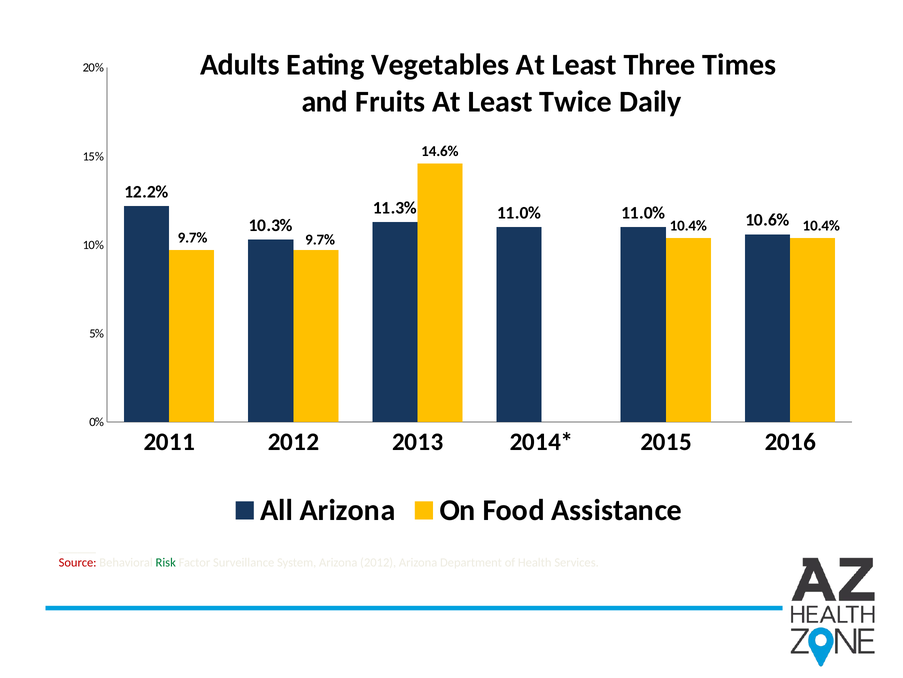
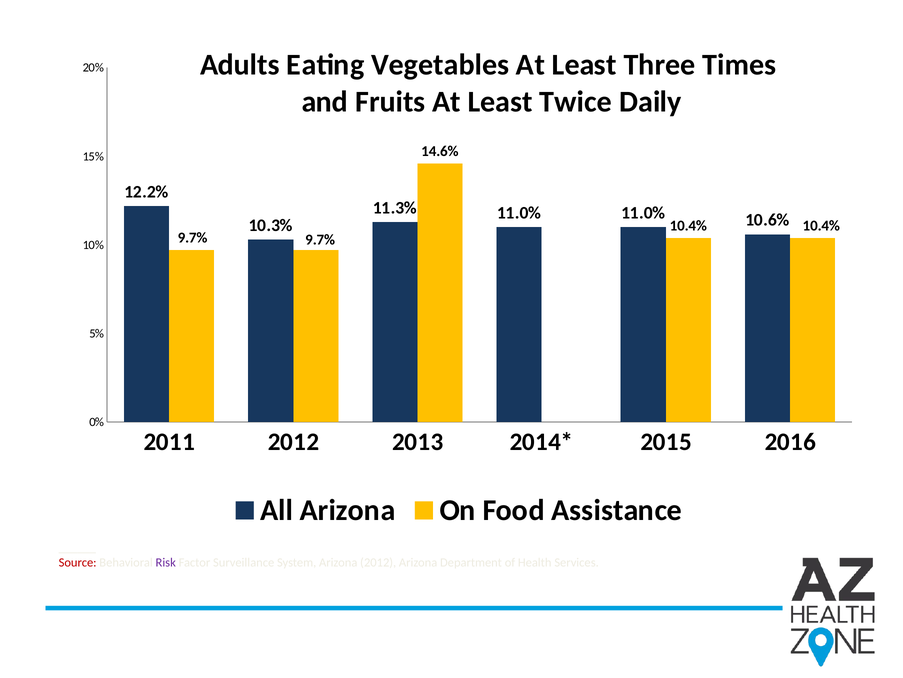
Risk colour: green -> purple (166, 562)
